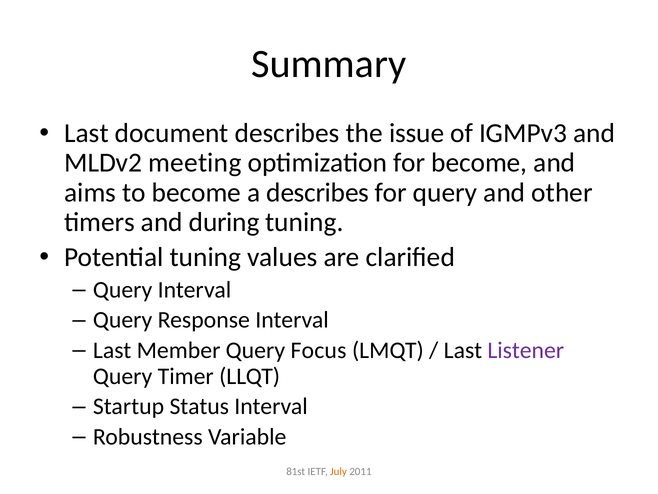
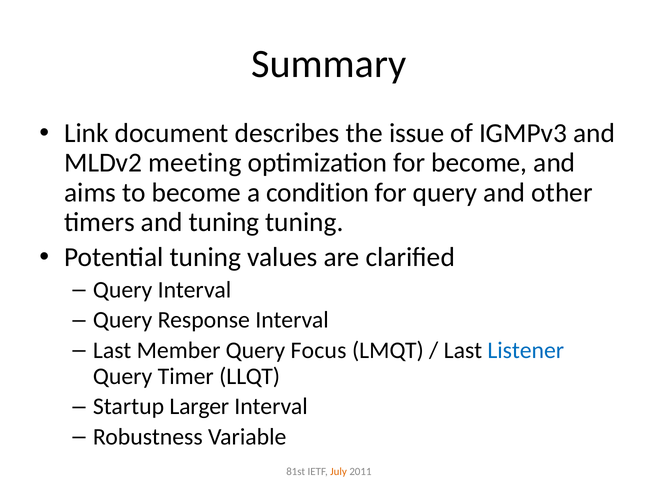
Last: Last -> Link (86, 133)
a describes: describes -> condition (318, 192)
and during: during -> tuning (224, 222)
Listener colour: purple -> blue (526, 350)
Status: Status -> Larger (199, 406)
